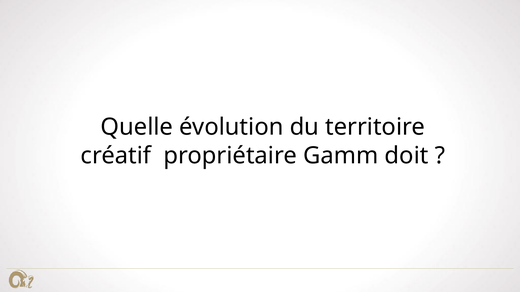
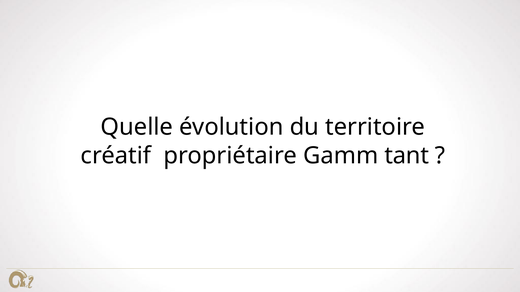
doit: doit -> tant (407, 156)
